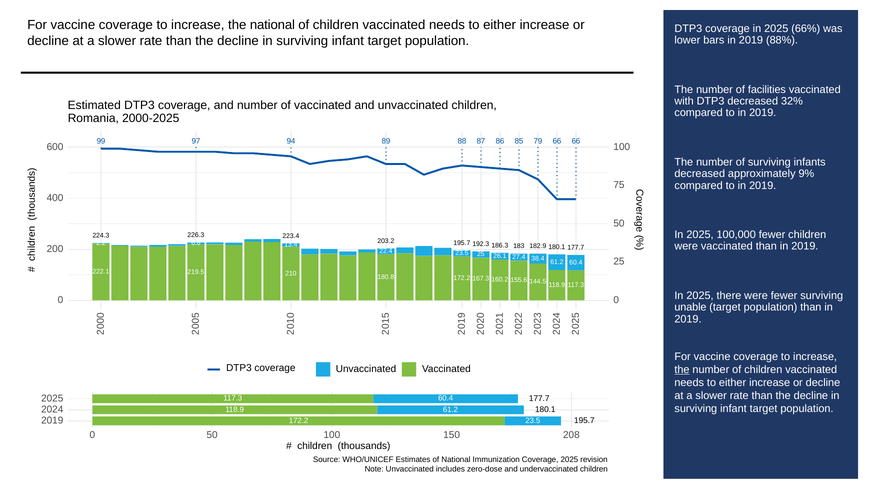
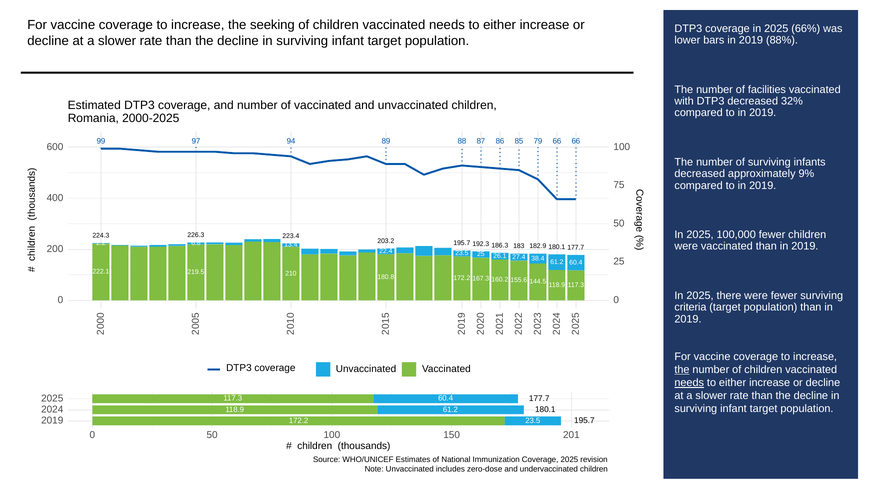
the national: national -> seeking (272, 25)
unable: unable -> criteria (690, 307)
needs underline: none -> present (689, 383)
208: 208 -> 201 (571, 435)
